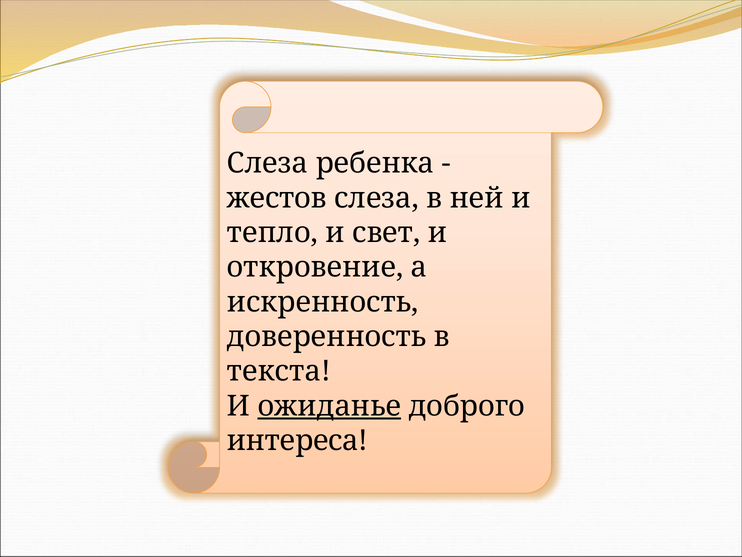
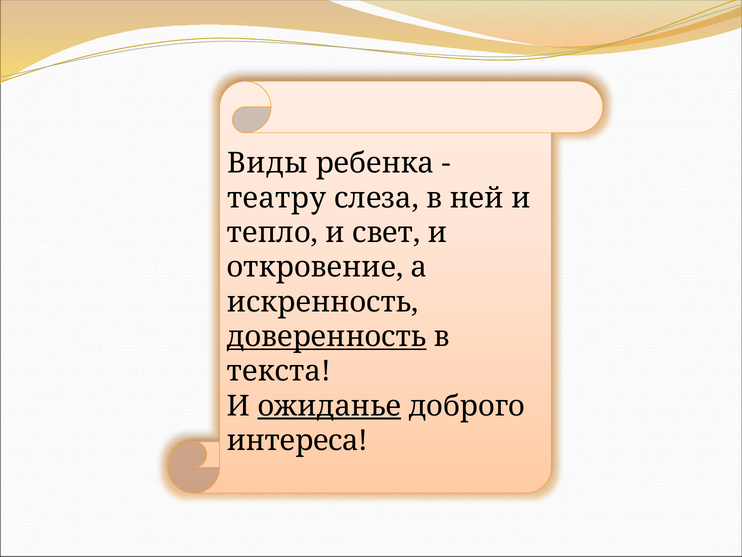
Слеза: Слеза -> Виды (267, 163)
жестов: жестов -> театру (277, 198)
доверенность underline: none -> present (327, 336)
